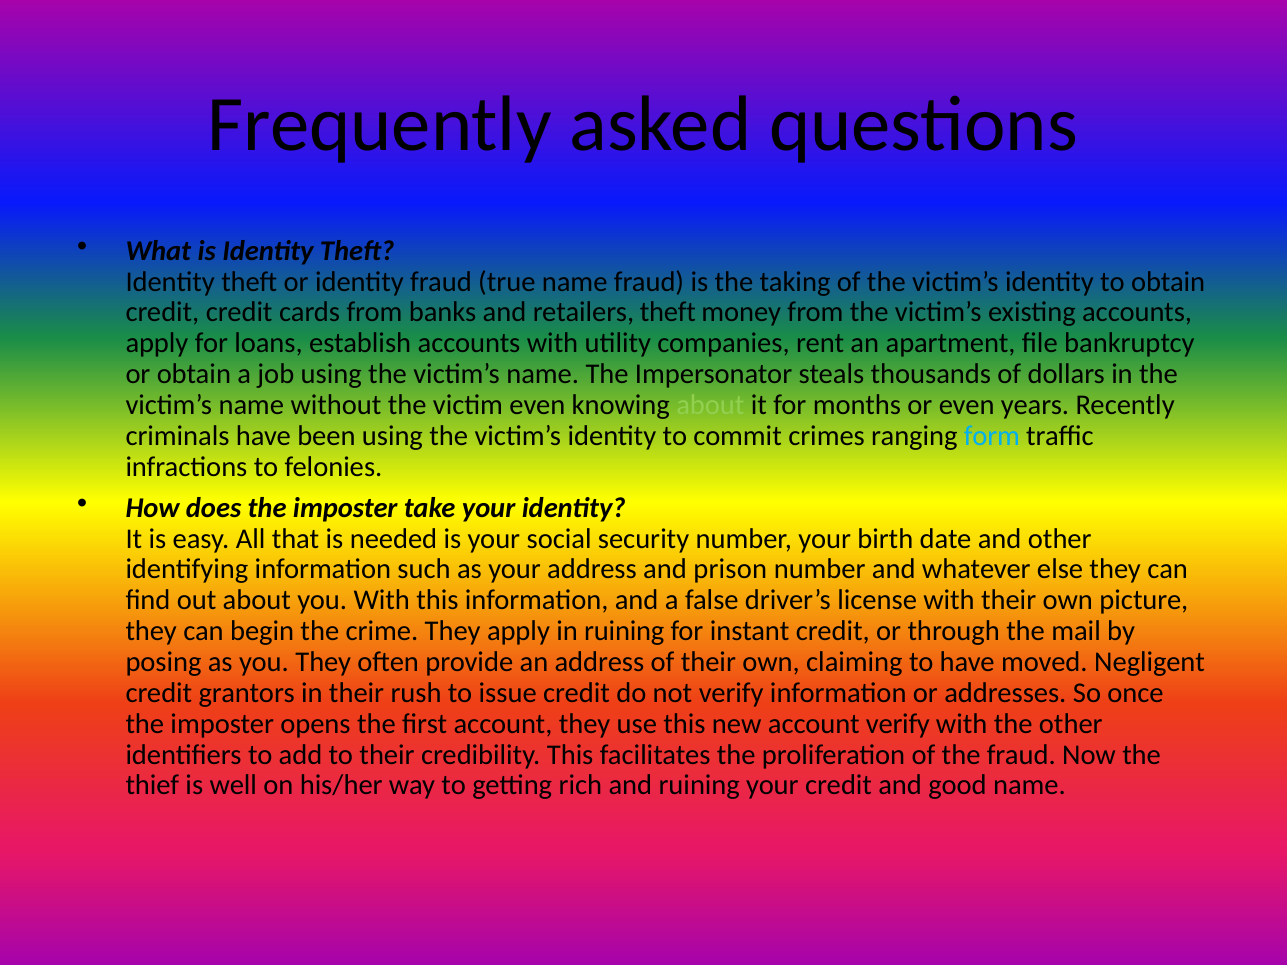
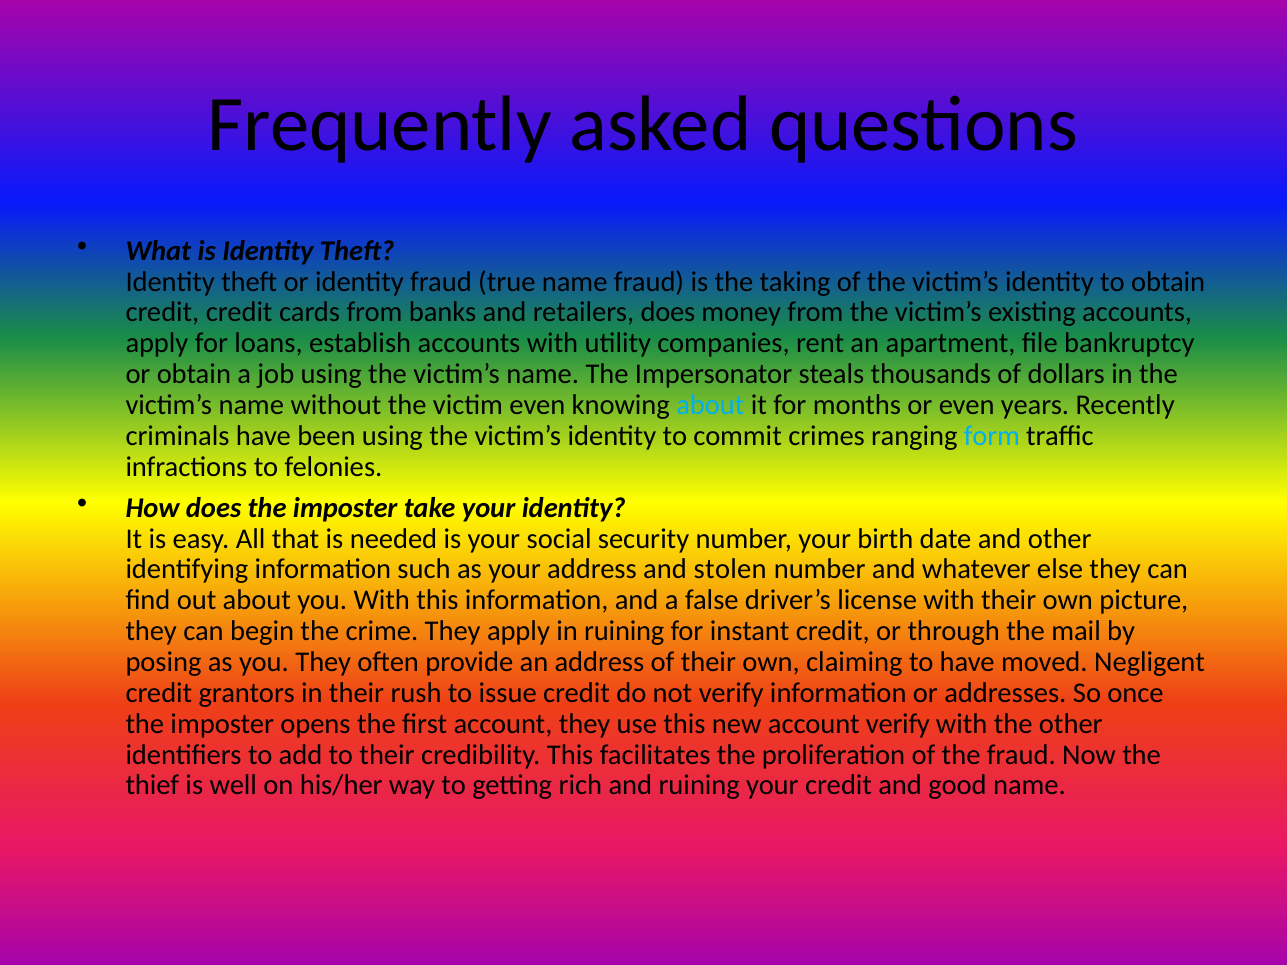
retailers theft: theft -> does (668, 313)
about colour: light green -> light blue (710, 405)
prison: prison -> stolen (730, 570)
